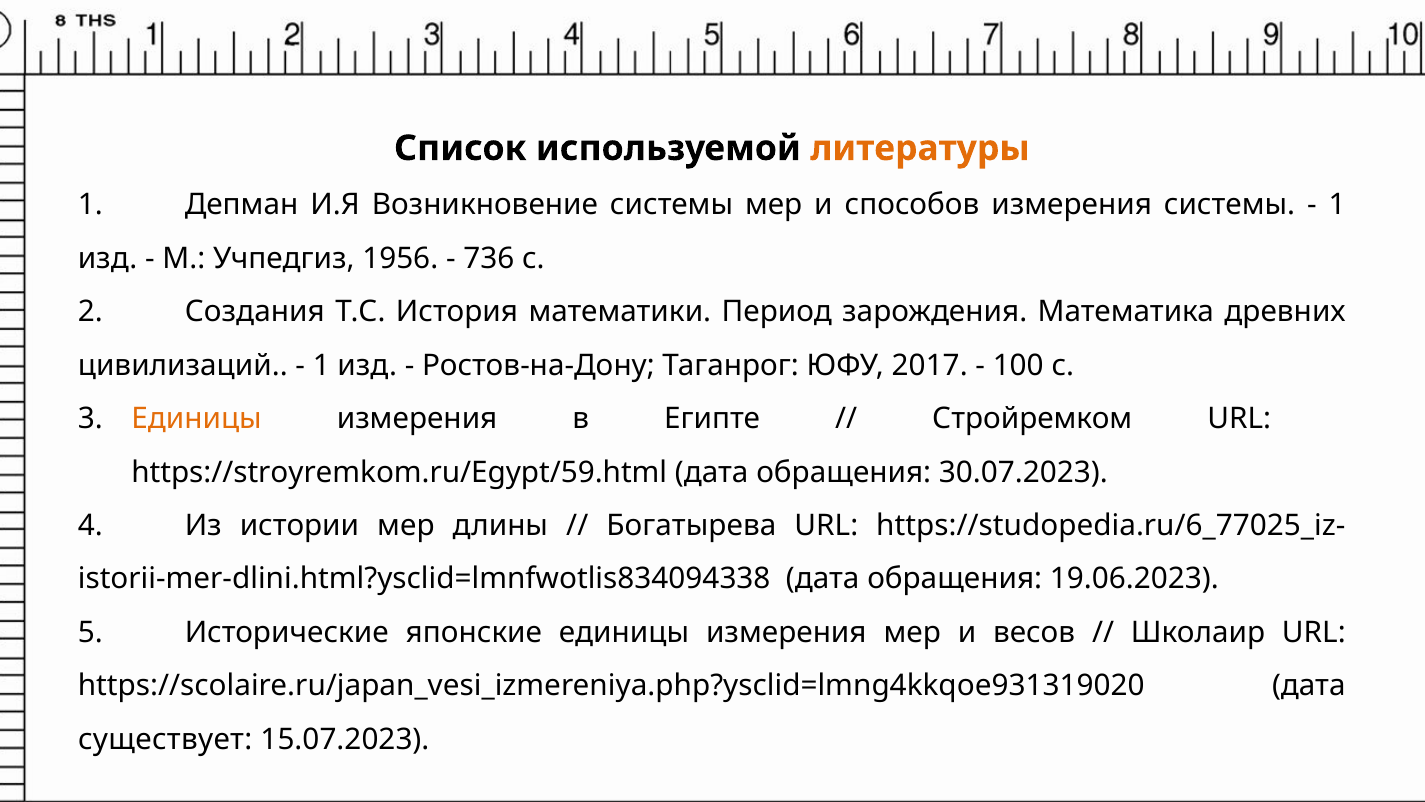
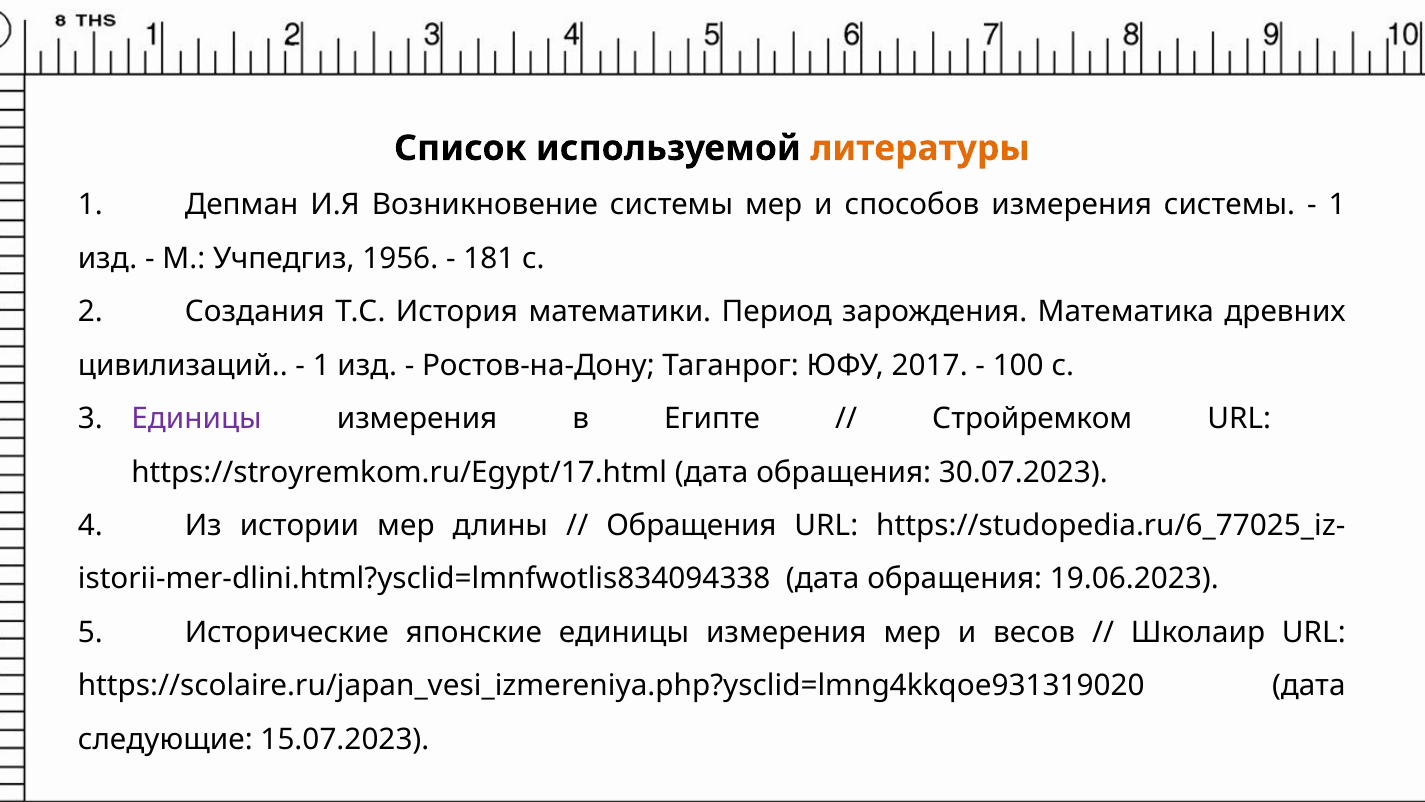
736: 736 -> 181 (489, 258)
Единицы colour: orange -> purple (197, 419)
https://stroyremkom.ru/Egypt/59.html: https://stroyremkom.ru/Egypt/59.html -> https://stroyremkom.ru/Egypt/17.html (399, 472)
Богатырева: Богатырева -> Обращения (691, 525)
существует: существует -> следующие (165, 739)
